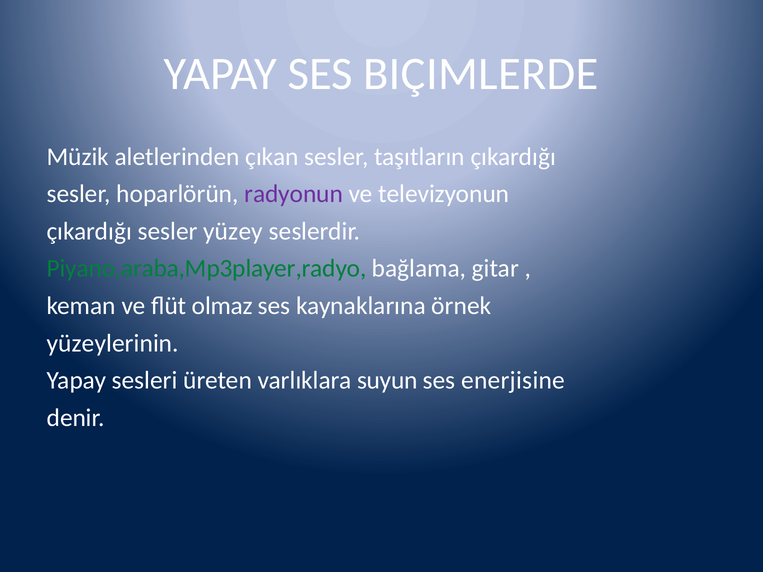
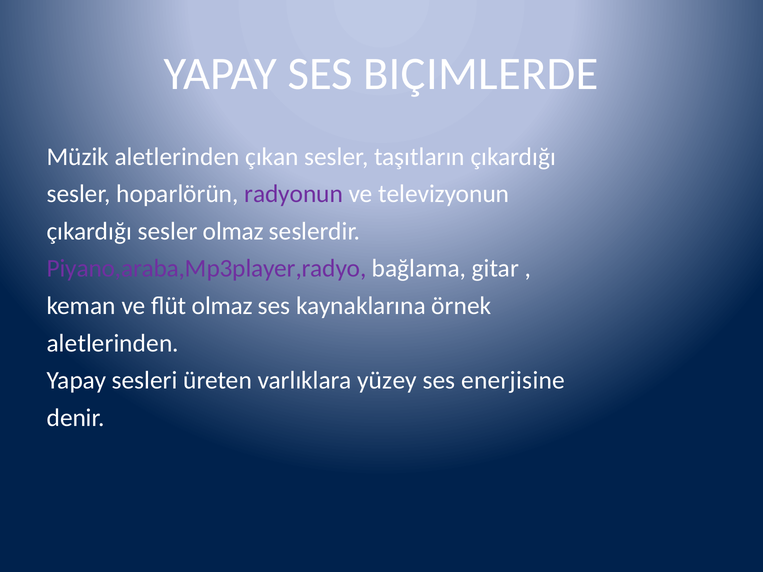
sesler yüzey: yüzey -> olmaz (233, 231)
Piyano,araba,Mp3player,radyo colour: green -> purple (207, 269)
yüzeylerinin: yüzeylerinin -> aletlerinden (113, 343)
suyun: suyun -> yüzey (387, 381)
